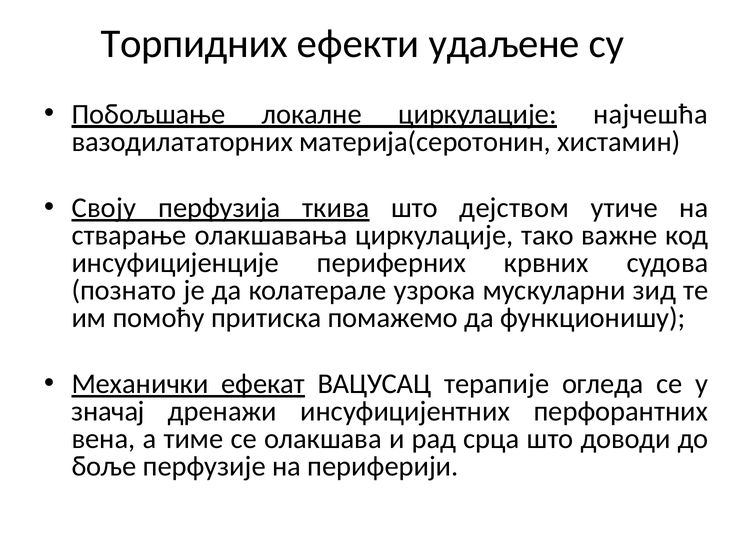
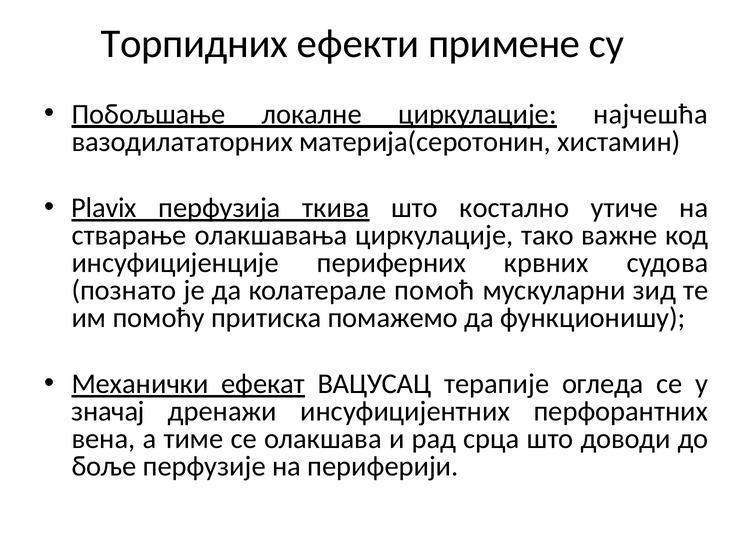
удаљене: удаљене -> примене (504, 44)
Своју: Своју -> Plavix (104, 208)
дејством: дејством -> костално (514, 208)
узрока: узрока -> помоћ (434, 290)
